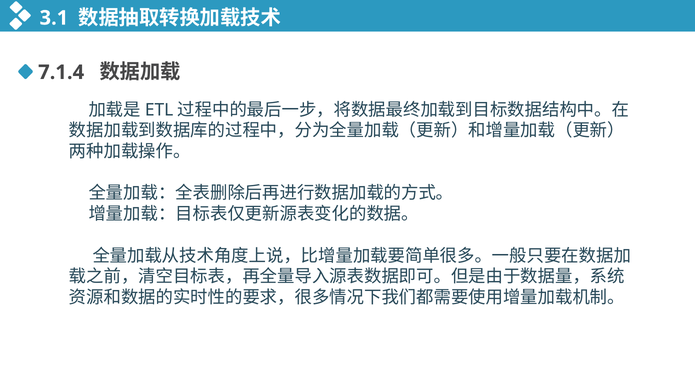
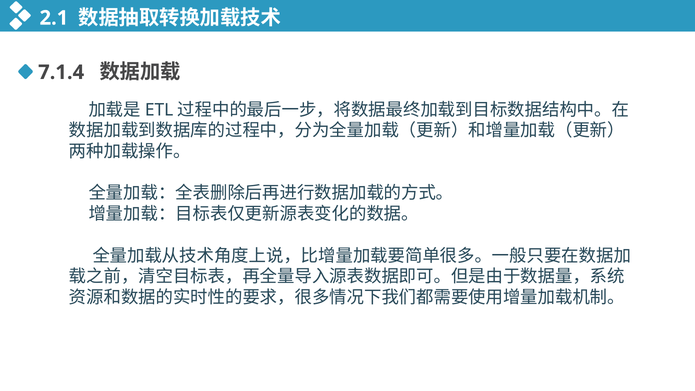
3.1: 3.1 -> 2.1 (54, 18)
